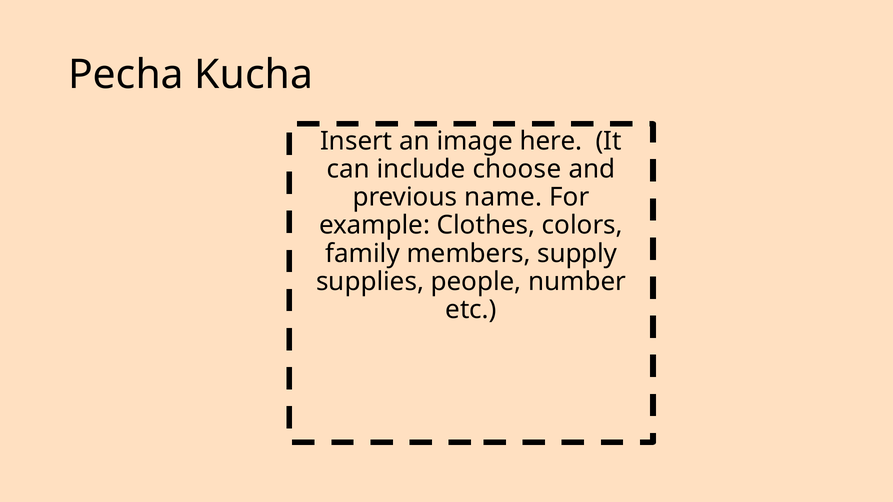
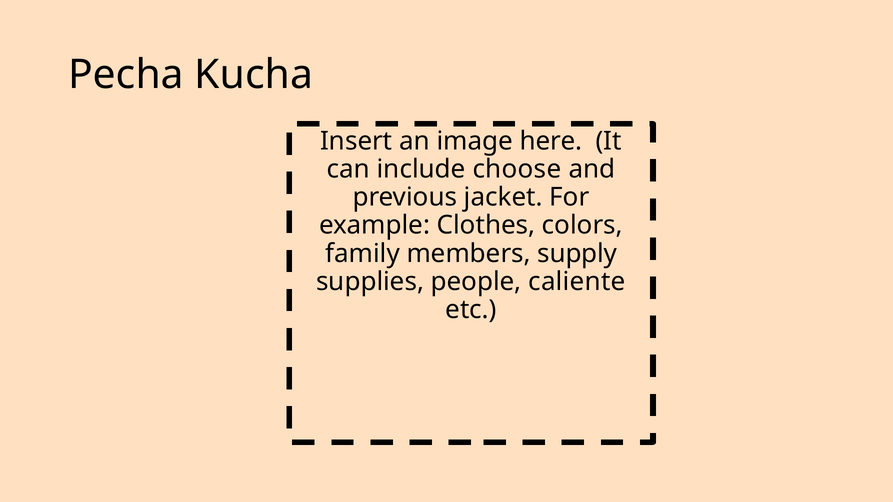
name: name -> jacket (503, 197)
number: number -> caliente (577, 282)
